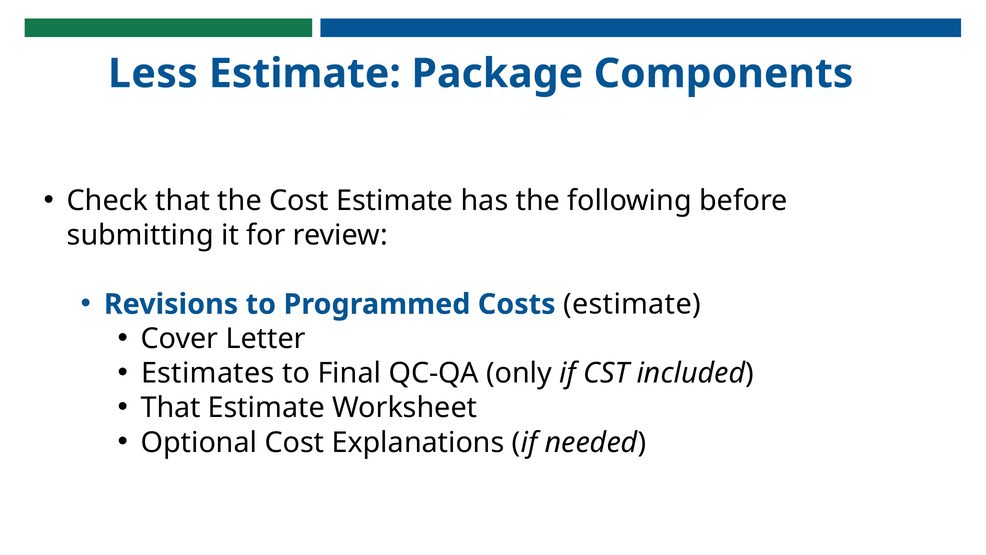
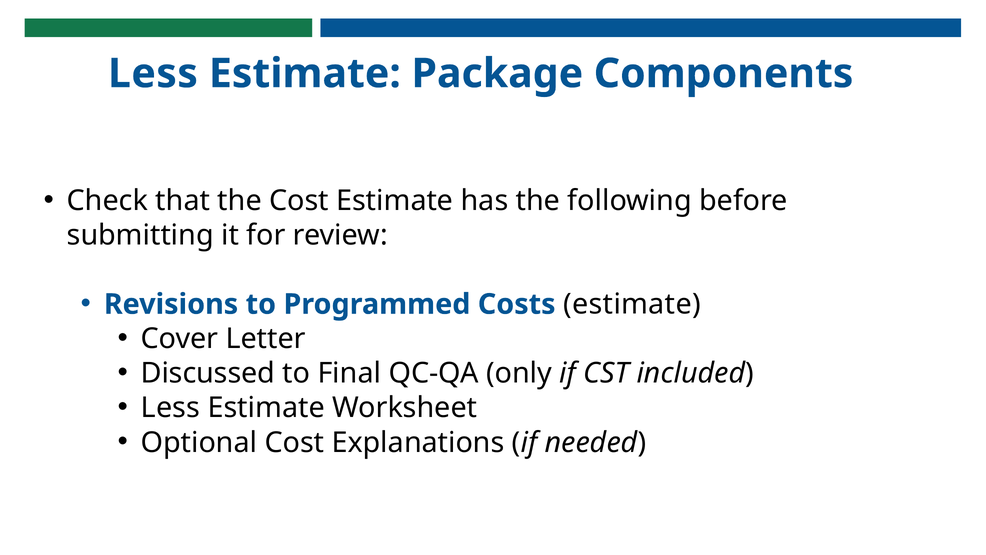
Estimates: Estimates -> Discussed (208, 373)
That: That -> Less (170, 408)
